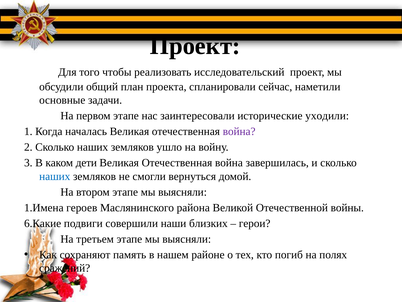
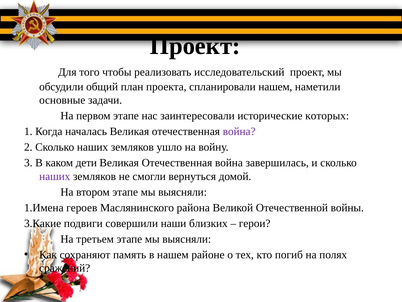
спланировали сейчас: сейчас -> нашем (275, 87)
уходили: уходили -> которых (327, 116)
наших colour: blue -> purple (55, 176)
6.Какие: 6.Какие -> 3.Какие (43, 223)
